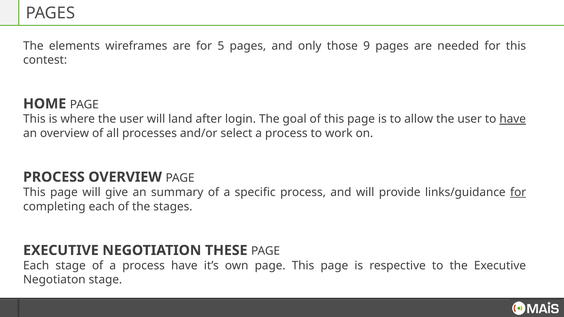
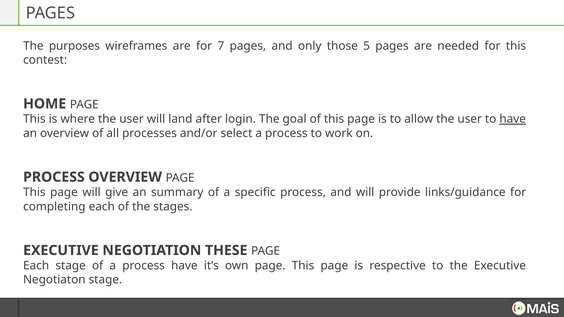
elements: elements -> purposes (74, 46)
5: 5 -> 7 (221, 46)
9: 9 -> 5 (367, 46)
for underline: present -> none (518, 193)
